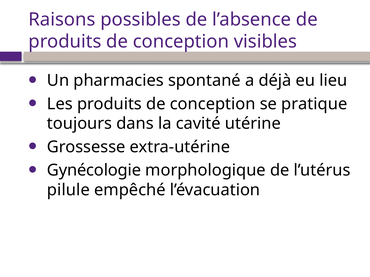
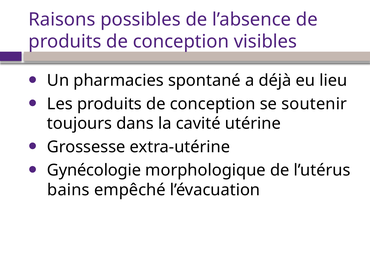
pratique: pratique -> soutenir (314, 104)
pilule: pilule -> bains (68, 190)
